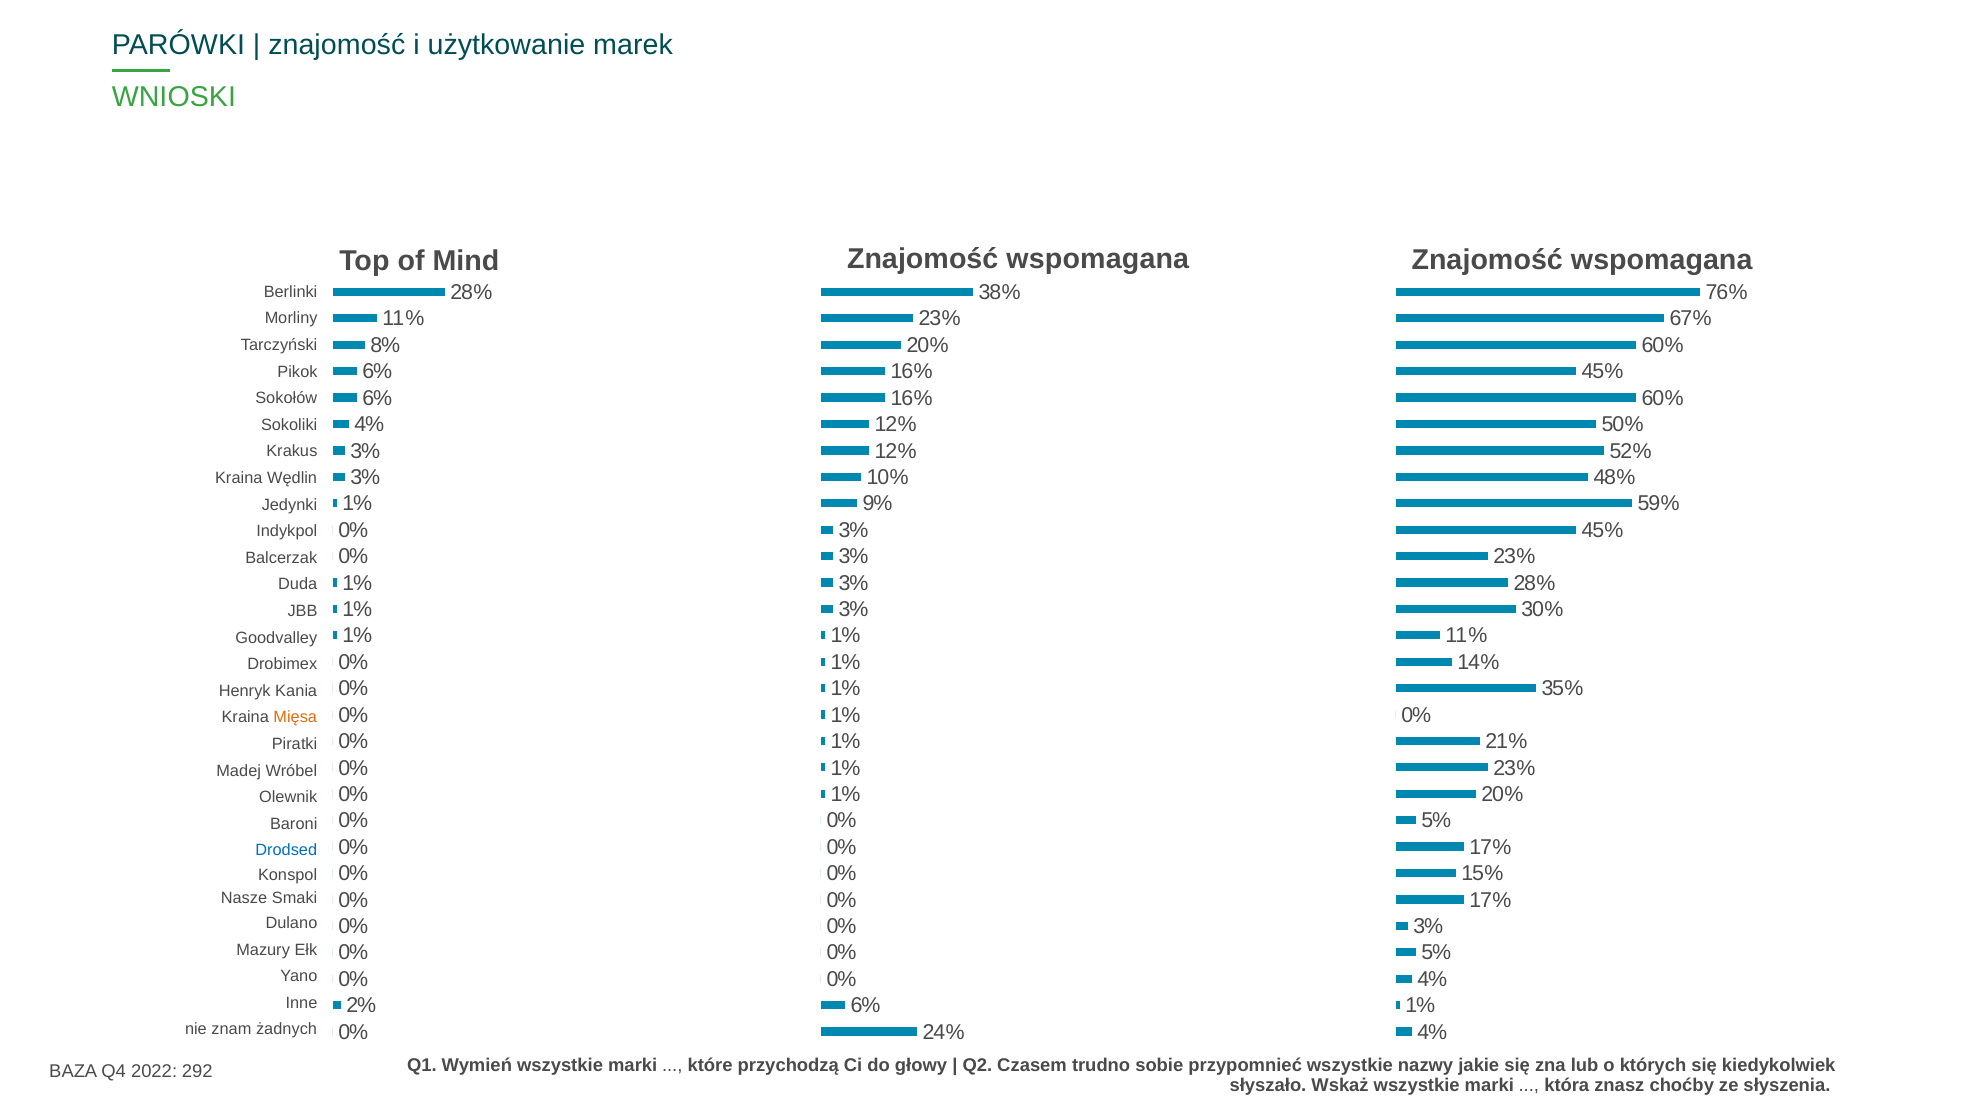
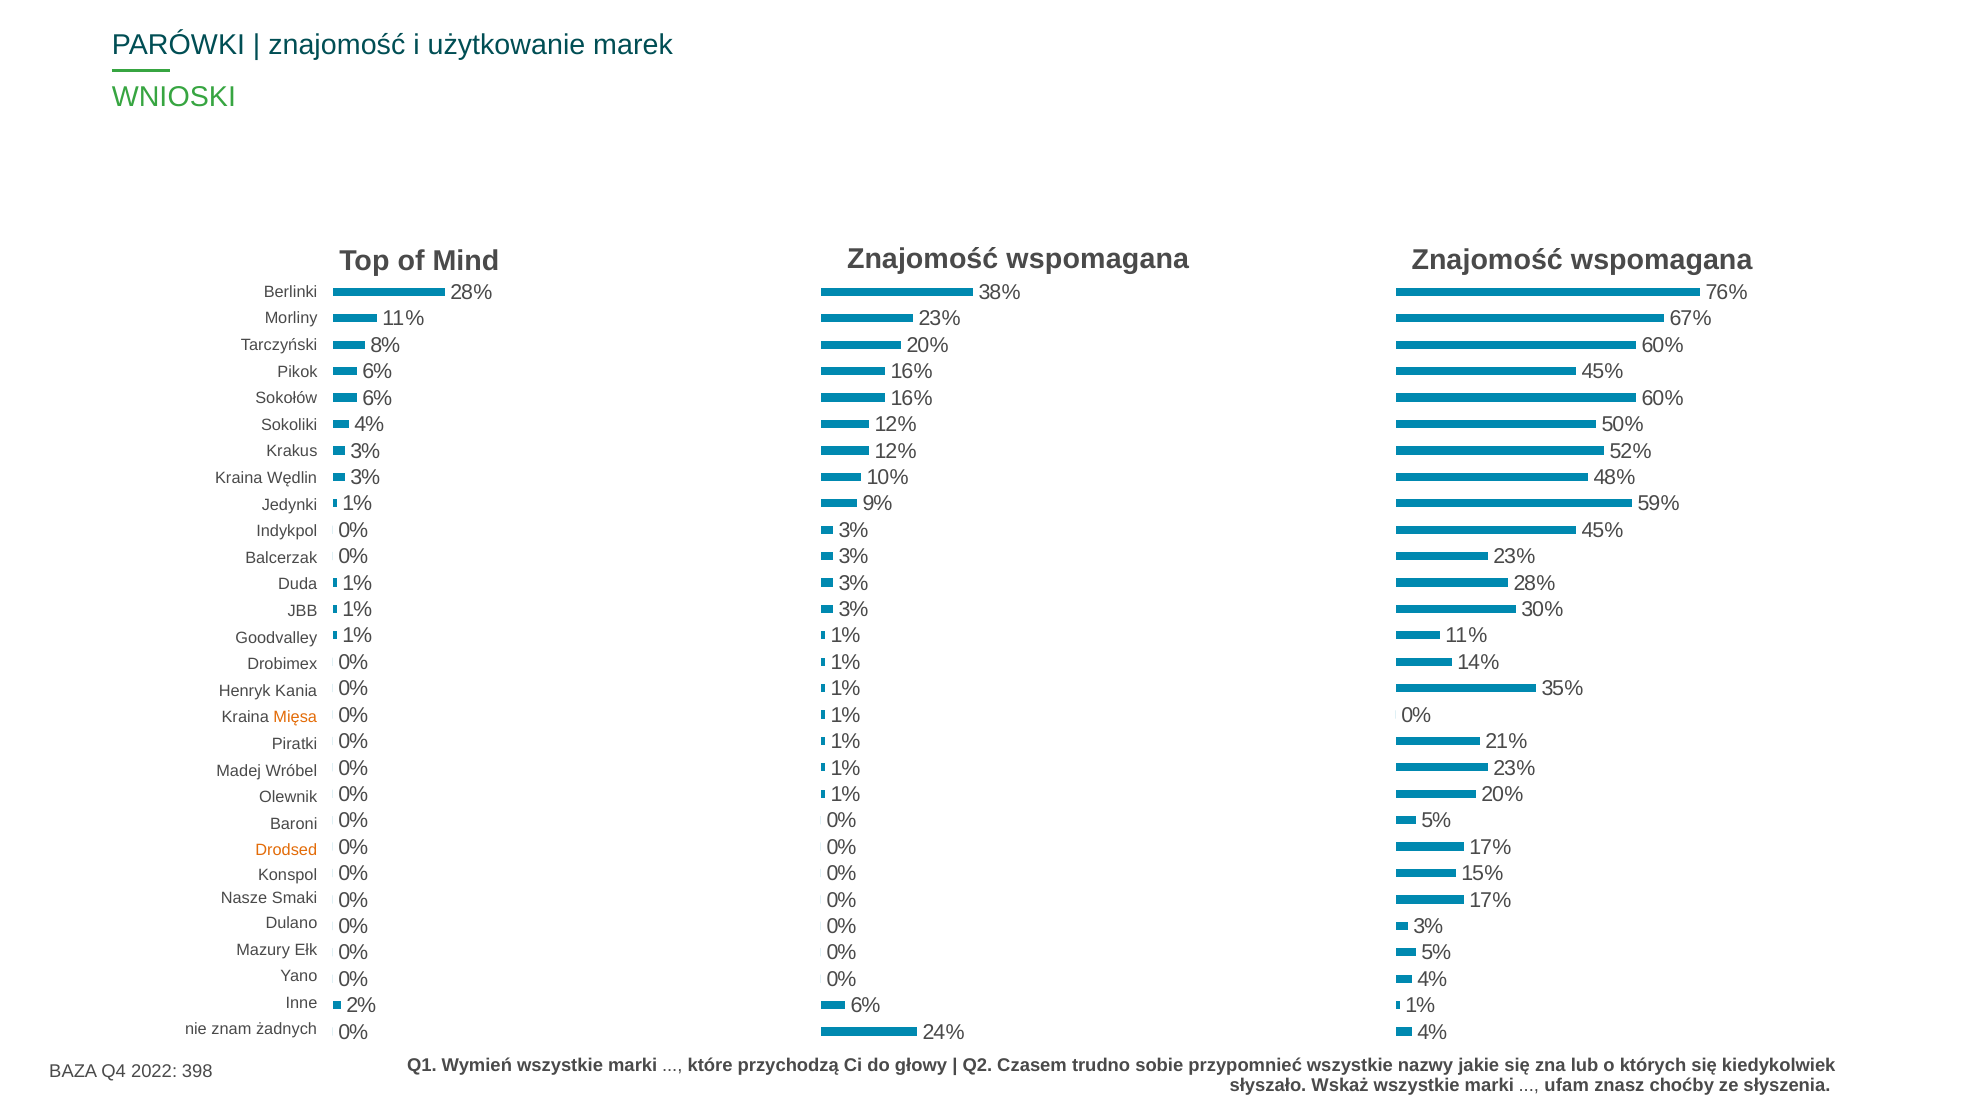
Drodsed colour: blue -> orange (286, 850)
292: 292 -> 398 (197, 1071)
która: która -> ufam (1567, 1085)
